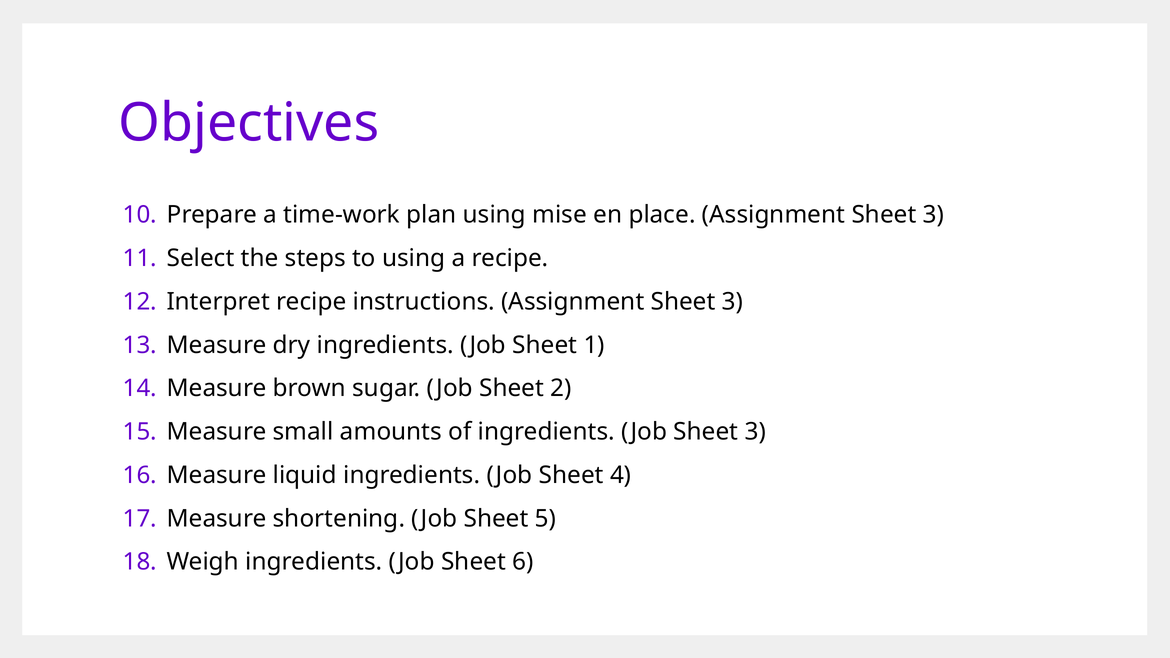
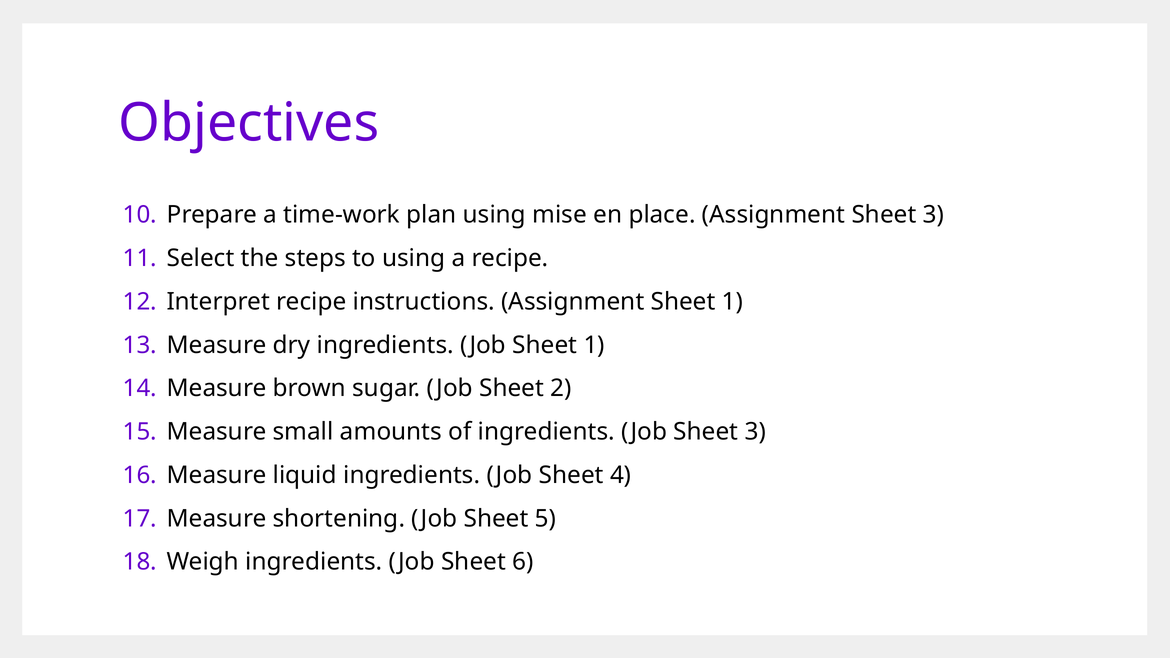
instructions Assignment Sheet 3: 3 -> 1 (733, 302)
